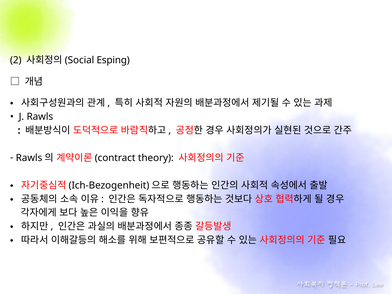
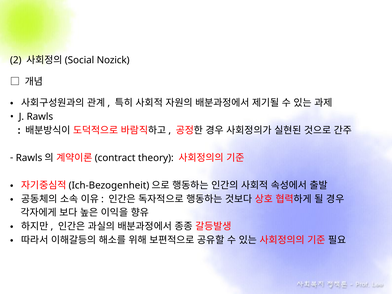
Esping: Esping -> Nozick (113, 60)
